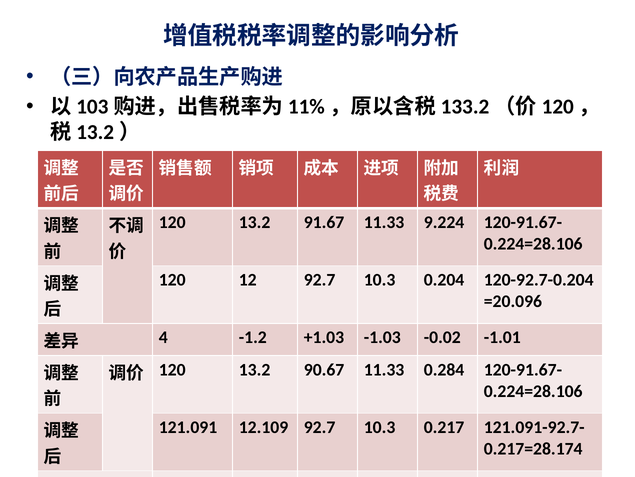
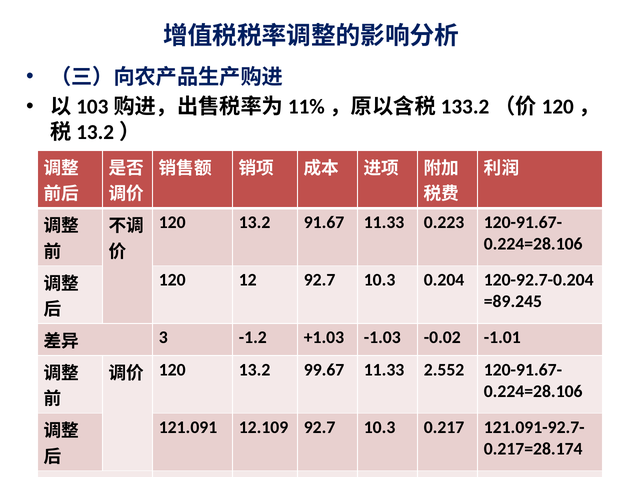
9.224: 9.224 -> 0.223 (444, 222)
=20.096: =20.096 -> =89.245 (513, 301)
4: 4 -> 3 (163, 337)
90.67: 90.67 -> 99.67 (324, 369)
0.284: 0.284 -> 2.552 (444, 369)
